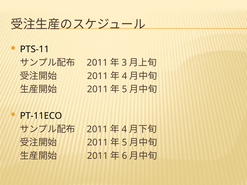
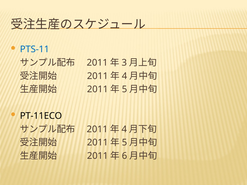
PTS-11 colour: black -> blue (35, 49)
